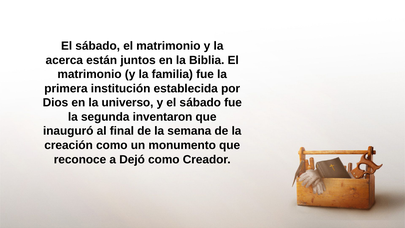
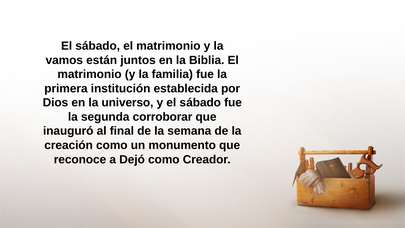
acerca: acerca -> vamos (64, 60)
inventaron: inventaron -> corroborar (163, 117)
